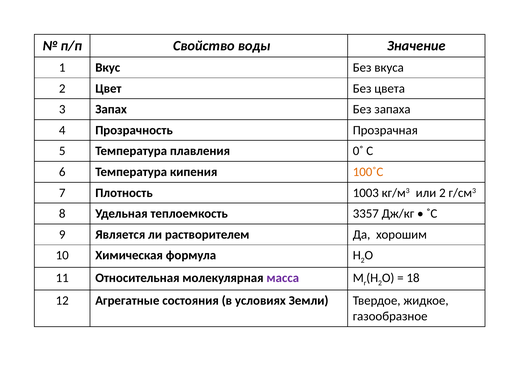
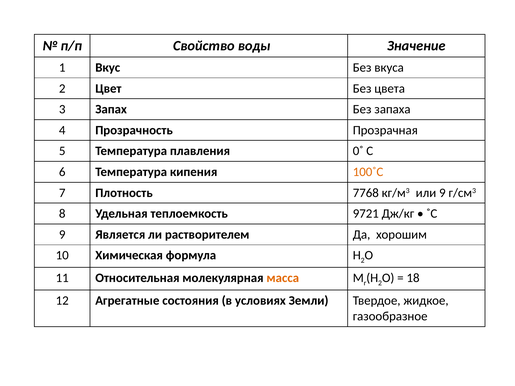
1003: 1003 -> 7768 (366, 193)
или 2: 2 -> 9 (442, 193)
3357: 3357 -> 9721 (366, 214)
масса colour: purple -> orange (283, 278)
